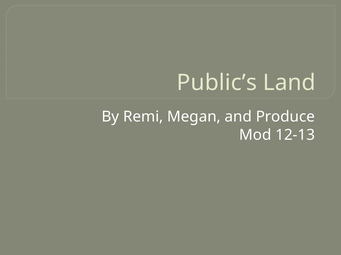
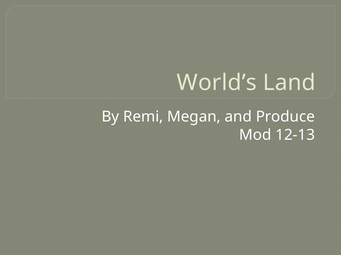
Public’s: Public’s -> World’s (217, 83)
